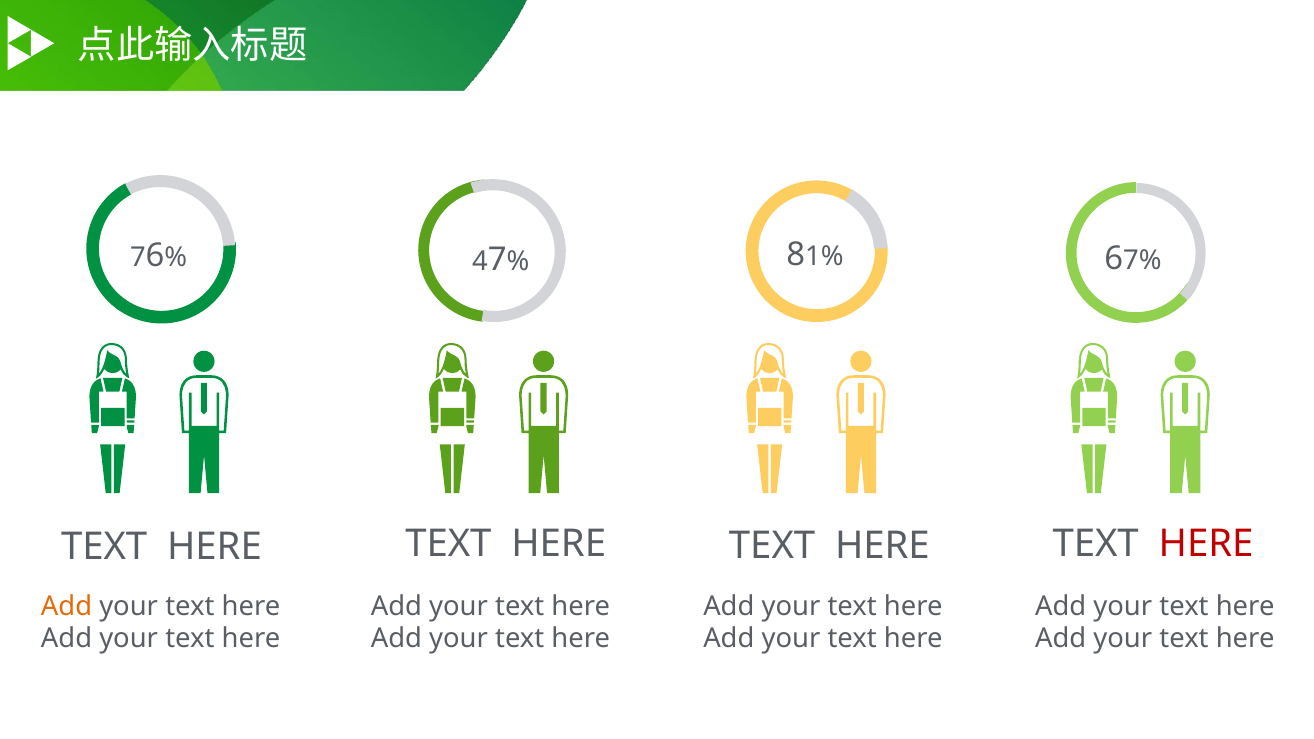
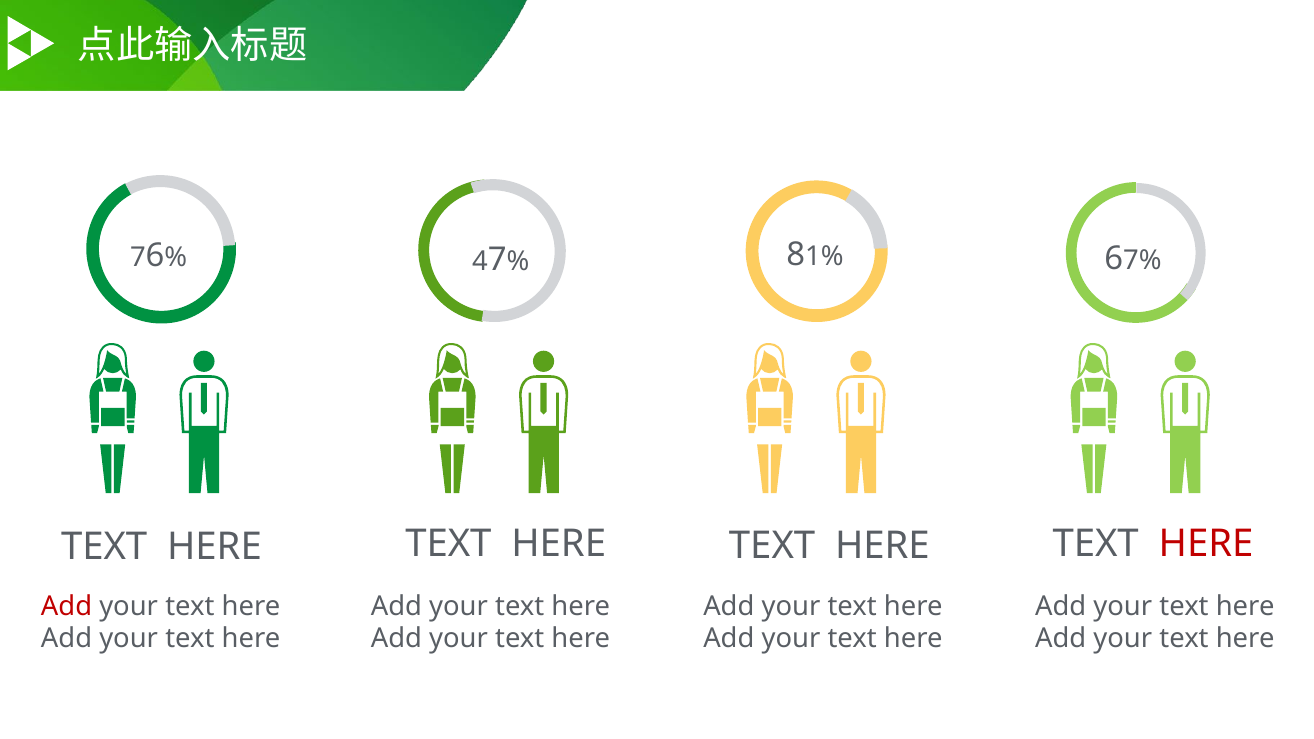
Add colour: orange -> red (67, 606)
